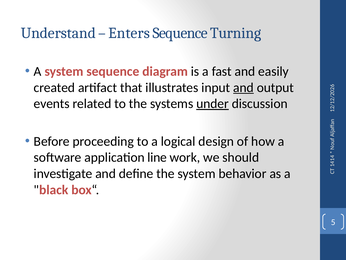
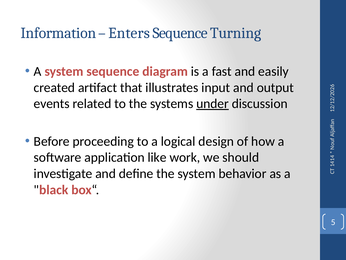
Understand: Understand -> Information (58, 33)
and underline: present -> none (243, 87)
line: line -> like (157, 157)
